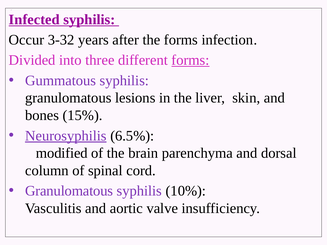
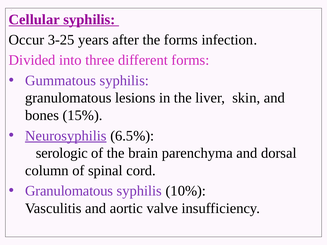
Infected: Infected -> Cellular (34, 20)
3-32: 3-32 -> 3-25 (61, 40)
forms underline: present -> none (190, 60)
modified: modified -> serologic (62, 153)
